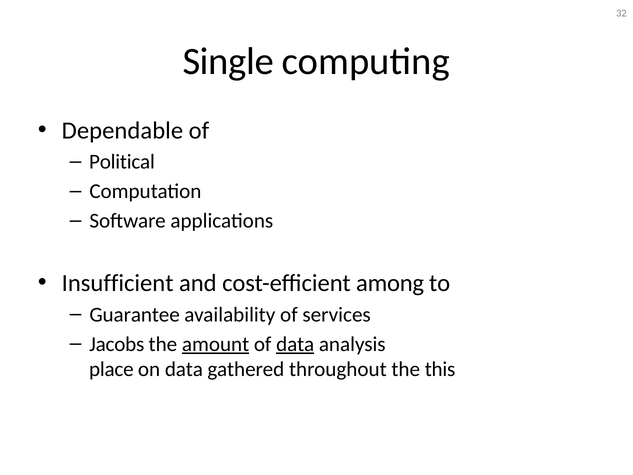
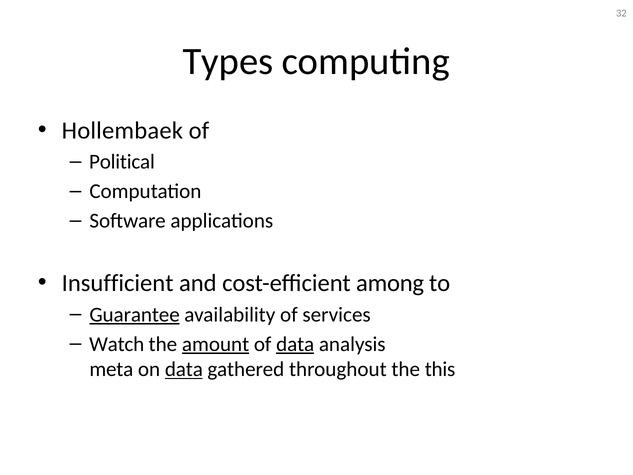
Single: Single -> Types (228, 61)
Dependable: Dependable -> Hollembaek (122, 130)
Guarantee underline: none -> present (135, 314)
Jacobs: Jacobs -> Watch (117, 344)
place: place -> meta (111, 369)
data underline: none -> present (184, 369)
